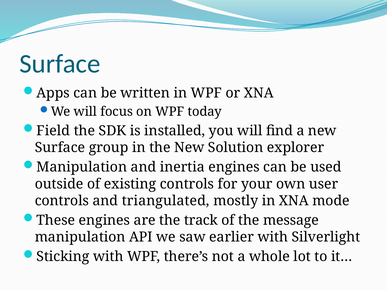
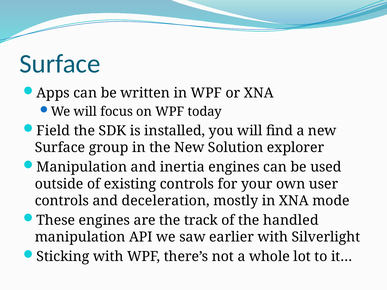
triangulated: triangulated -> deceleration (166, 201)
message: message -> handled (291, 220)
